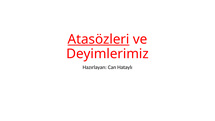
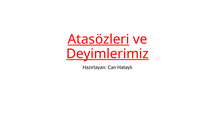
Deyimlerimiz underline: none -> present (108, 54)
